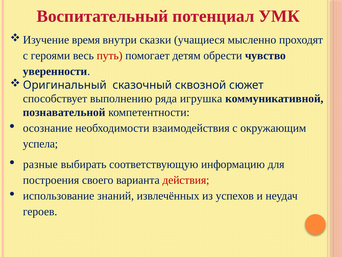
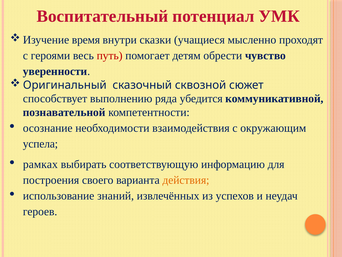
игрушка: игрушка -> убедится (201, 99)
разные: разные -> рамках (40, 164)
действия colour: red -> orange (186, 180)
